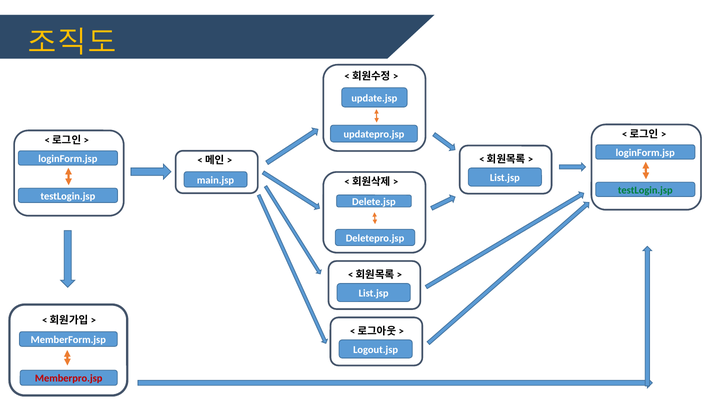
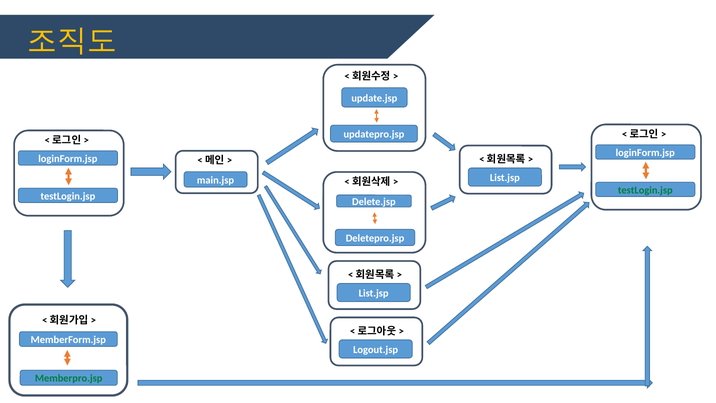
Memberpro.jsp colour: red -> green (69, 378)
